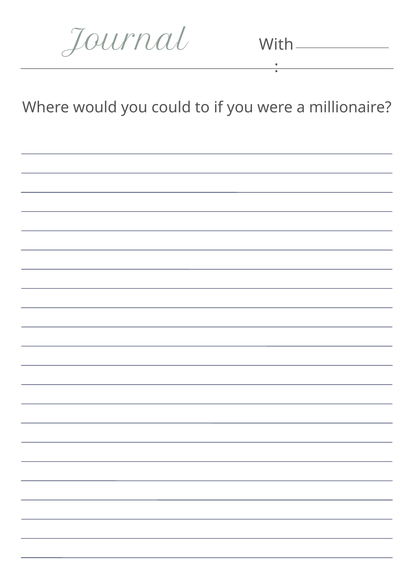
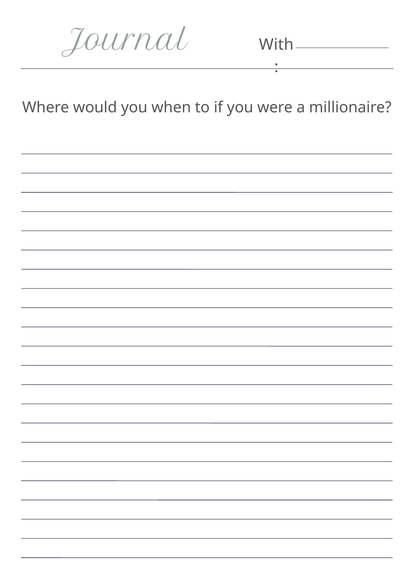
could: could -> when (171, 107)
